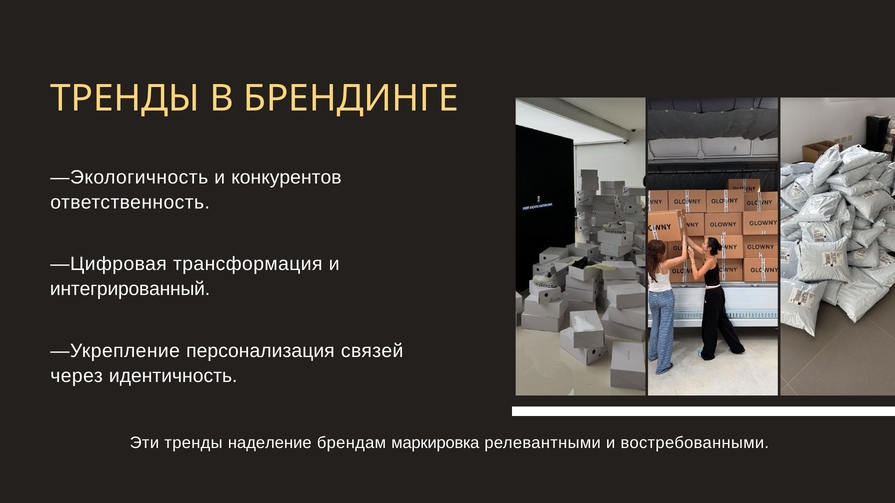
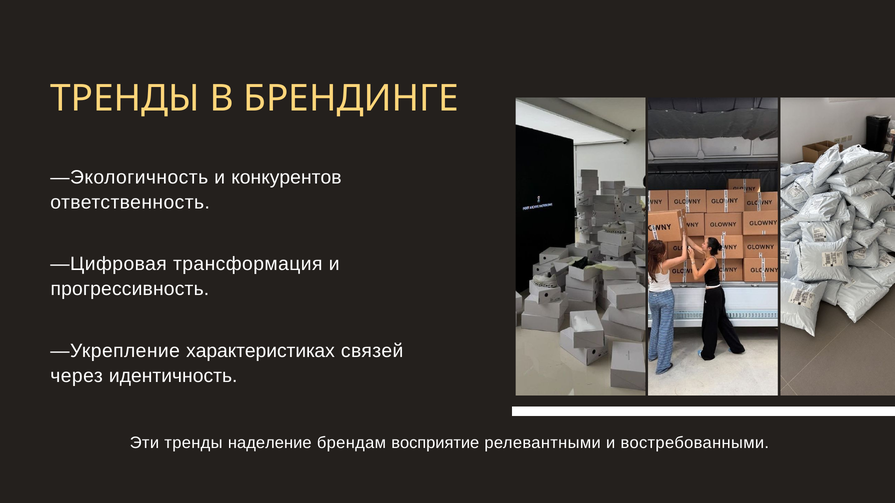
интегрированный: интегрированный -> прогрессивность (130, 289)
персонализация: персонализация -> характеристиках (260, 351)
маркировка: маркировка -> восприятие (435, 443)
